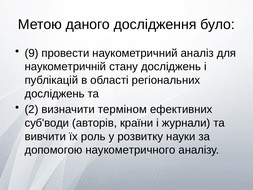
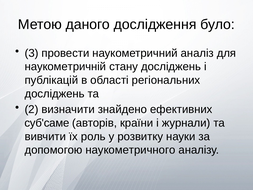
9: 9 -> 3 (32, 53)
терміном: терміном -> знайдено (122, 109)
суб'води: суб'води -> суб'саме (47, 123)
